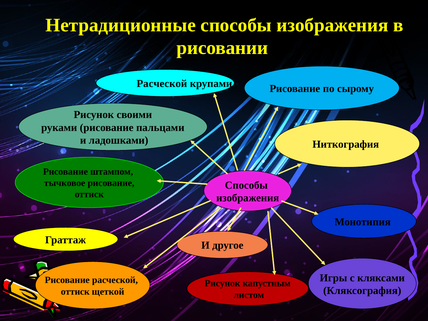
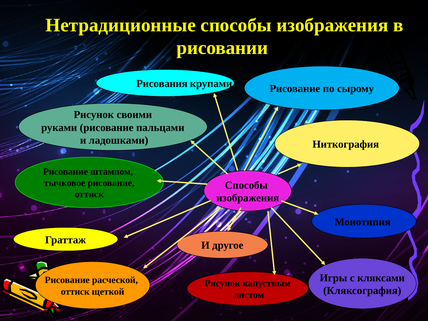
Расческой: Расческой -> Рисования (162, 84)
